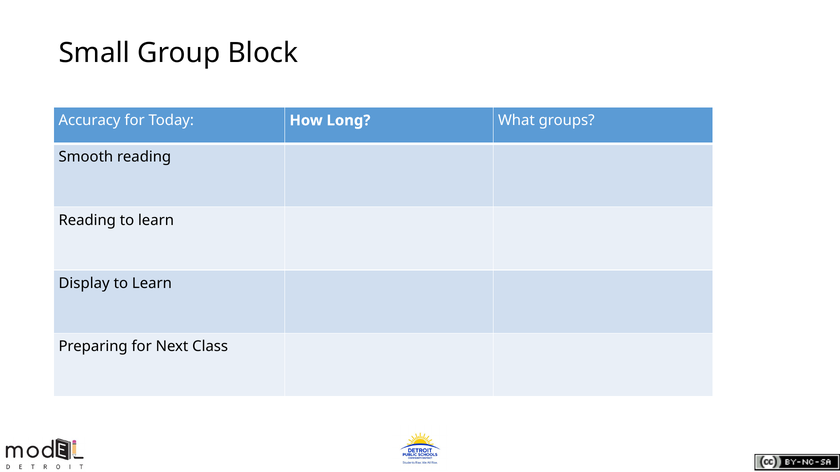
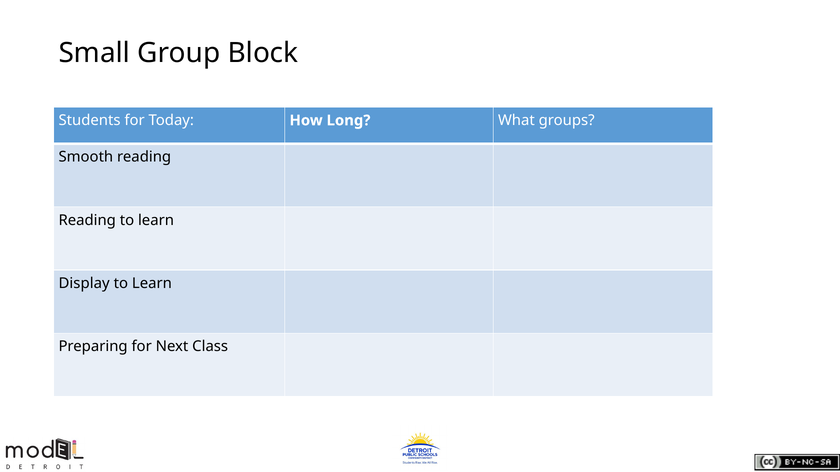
Accuracy: Accuracy -> Students (90, 121)
